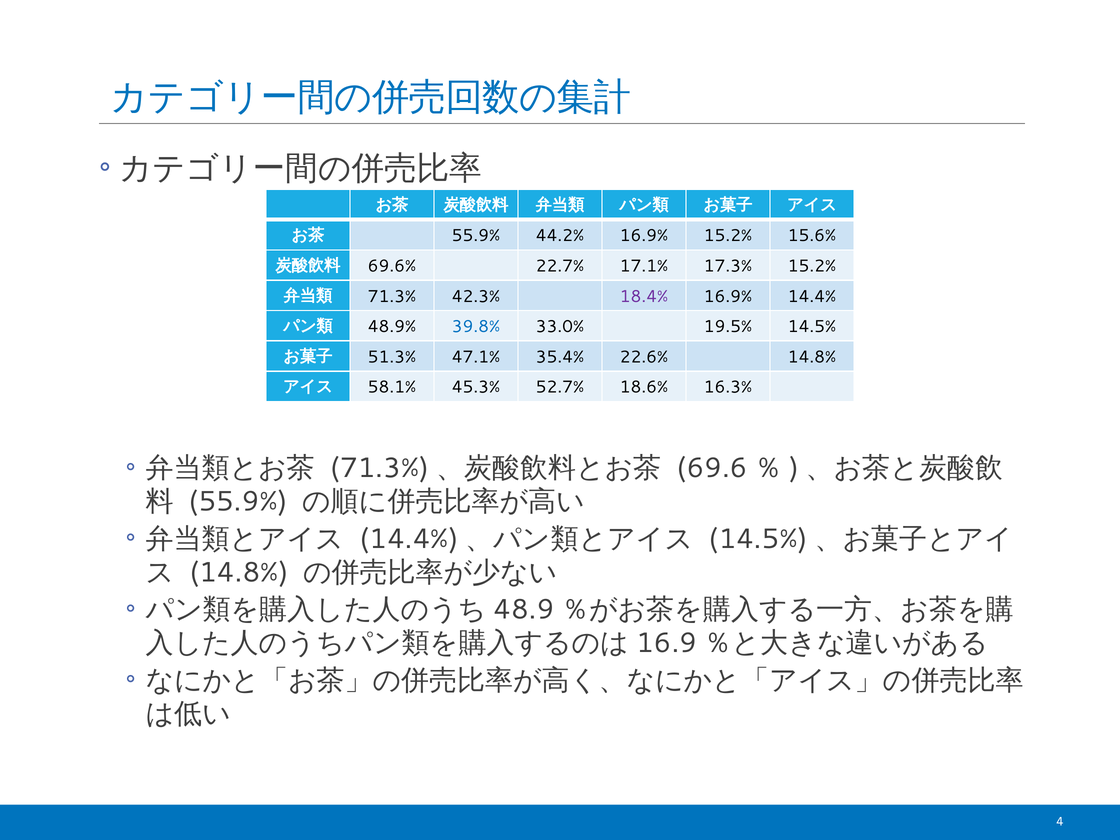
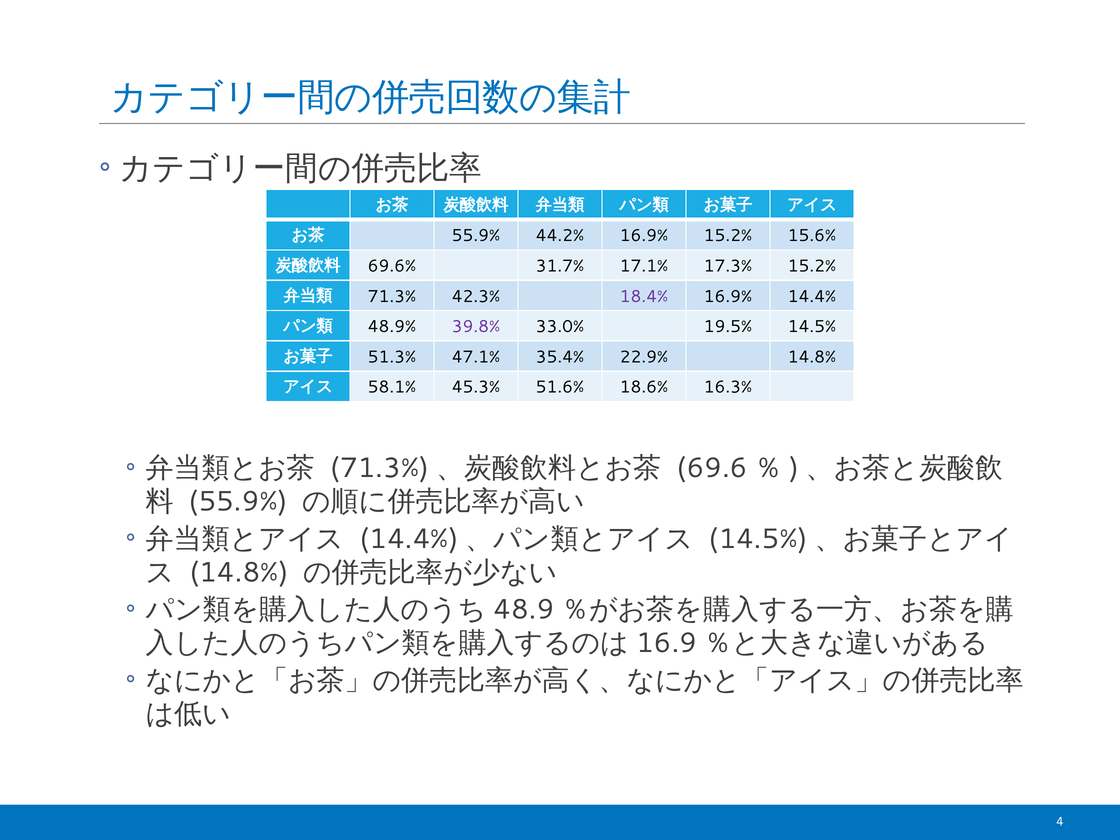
22.7%: 22.7% -> 31.7% (560, 266)
39.8% colour: blue -> purple (476, 327)
22.6%: 22.6% -> 22.9% (644, 357)
52.7%: 52.7% -> 51.6% (560, 387)
